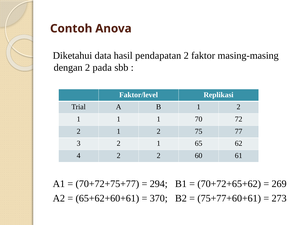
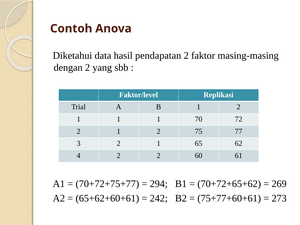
pada: pada -> yang (102, 68)
370: 370 -> 242 (159, 198)
